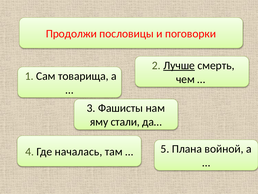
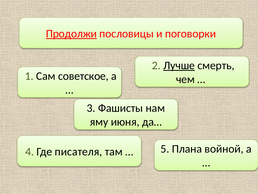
Продолжи underline: none -> present (71, 34)
товарища: товарища -> советское (83, 76)
стали: стали -> июня (125, 122)
началась: началась -> писателя (79, 151)
